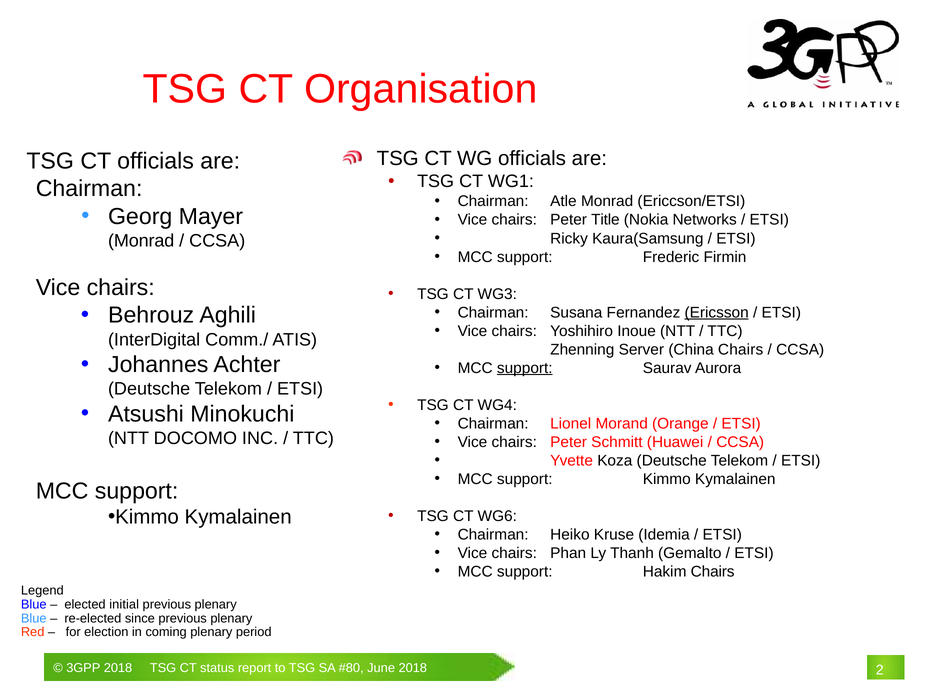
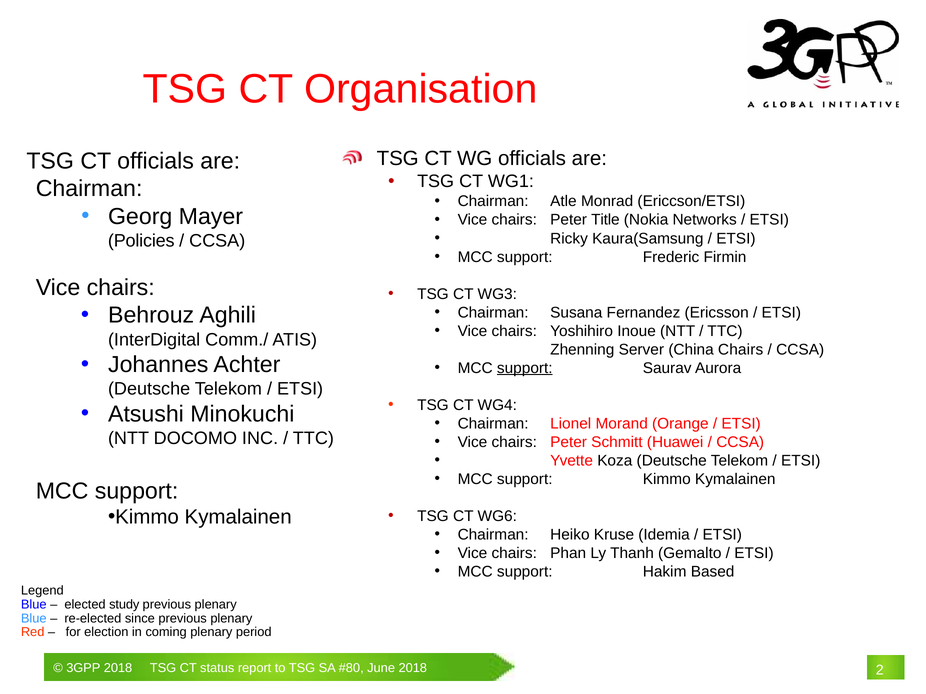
Monrad: Monrad -> Policies (141, 241)
Ericsson underline: present -> none (717, 313)
Hakim Chairs: Chairs -> Based (713, 572)
initial: initial -> study (124, 605)
